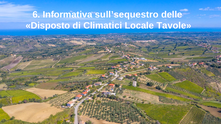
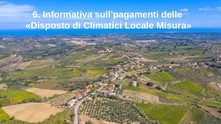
sull’sequestro: sull’sequestro -> sull’pagamenti (127, 15)
Tavole: Tavole -> Misura (174, 26)
